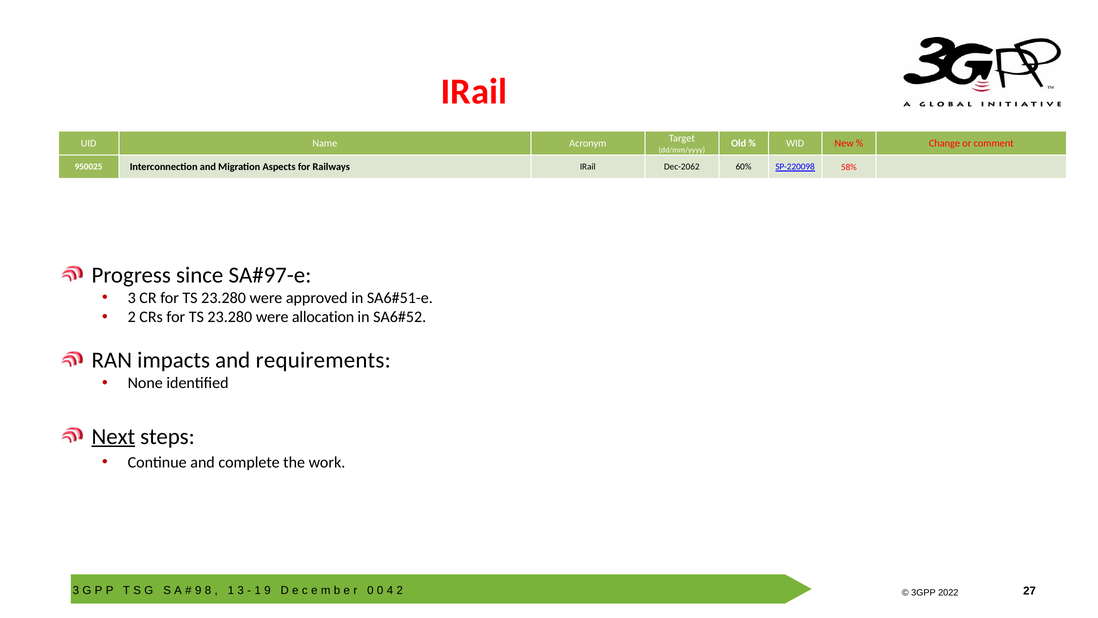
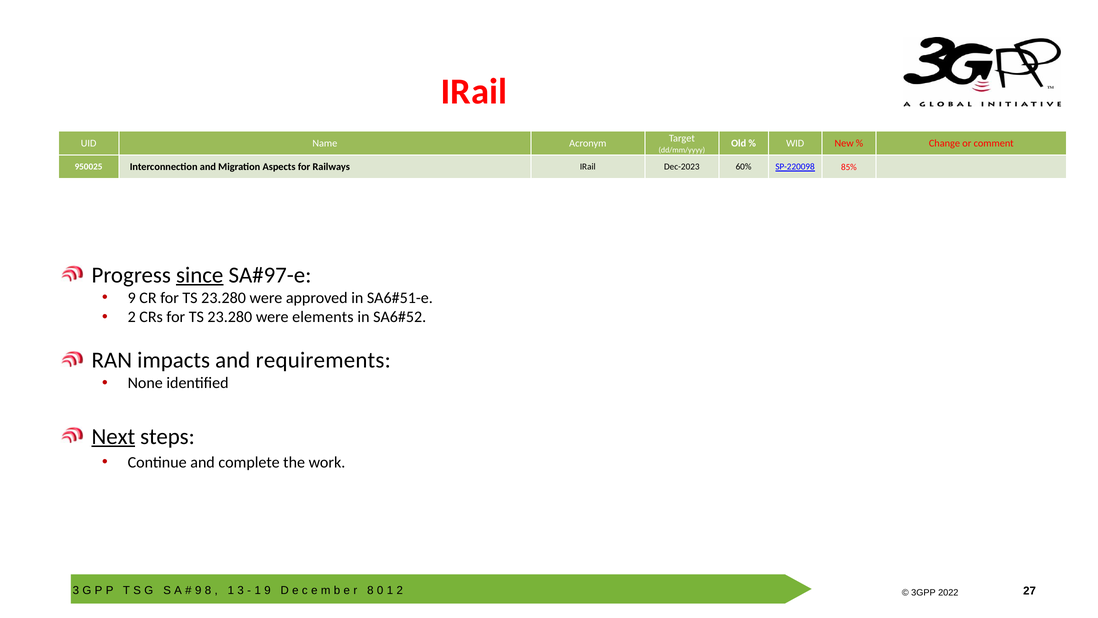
Dec-2062: Dec-2062 -> Dec-2023 (682, 167)
58%: 58% -> 85% (849, 167)
since underline: none -> present (200, 275)
3: 3 -> 9 (132, 298)
allocation: allocation -> elements (323, 317)
0: 0 -> 8 (370, 590)
4: 4 -> 1 (390, 590)
